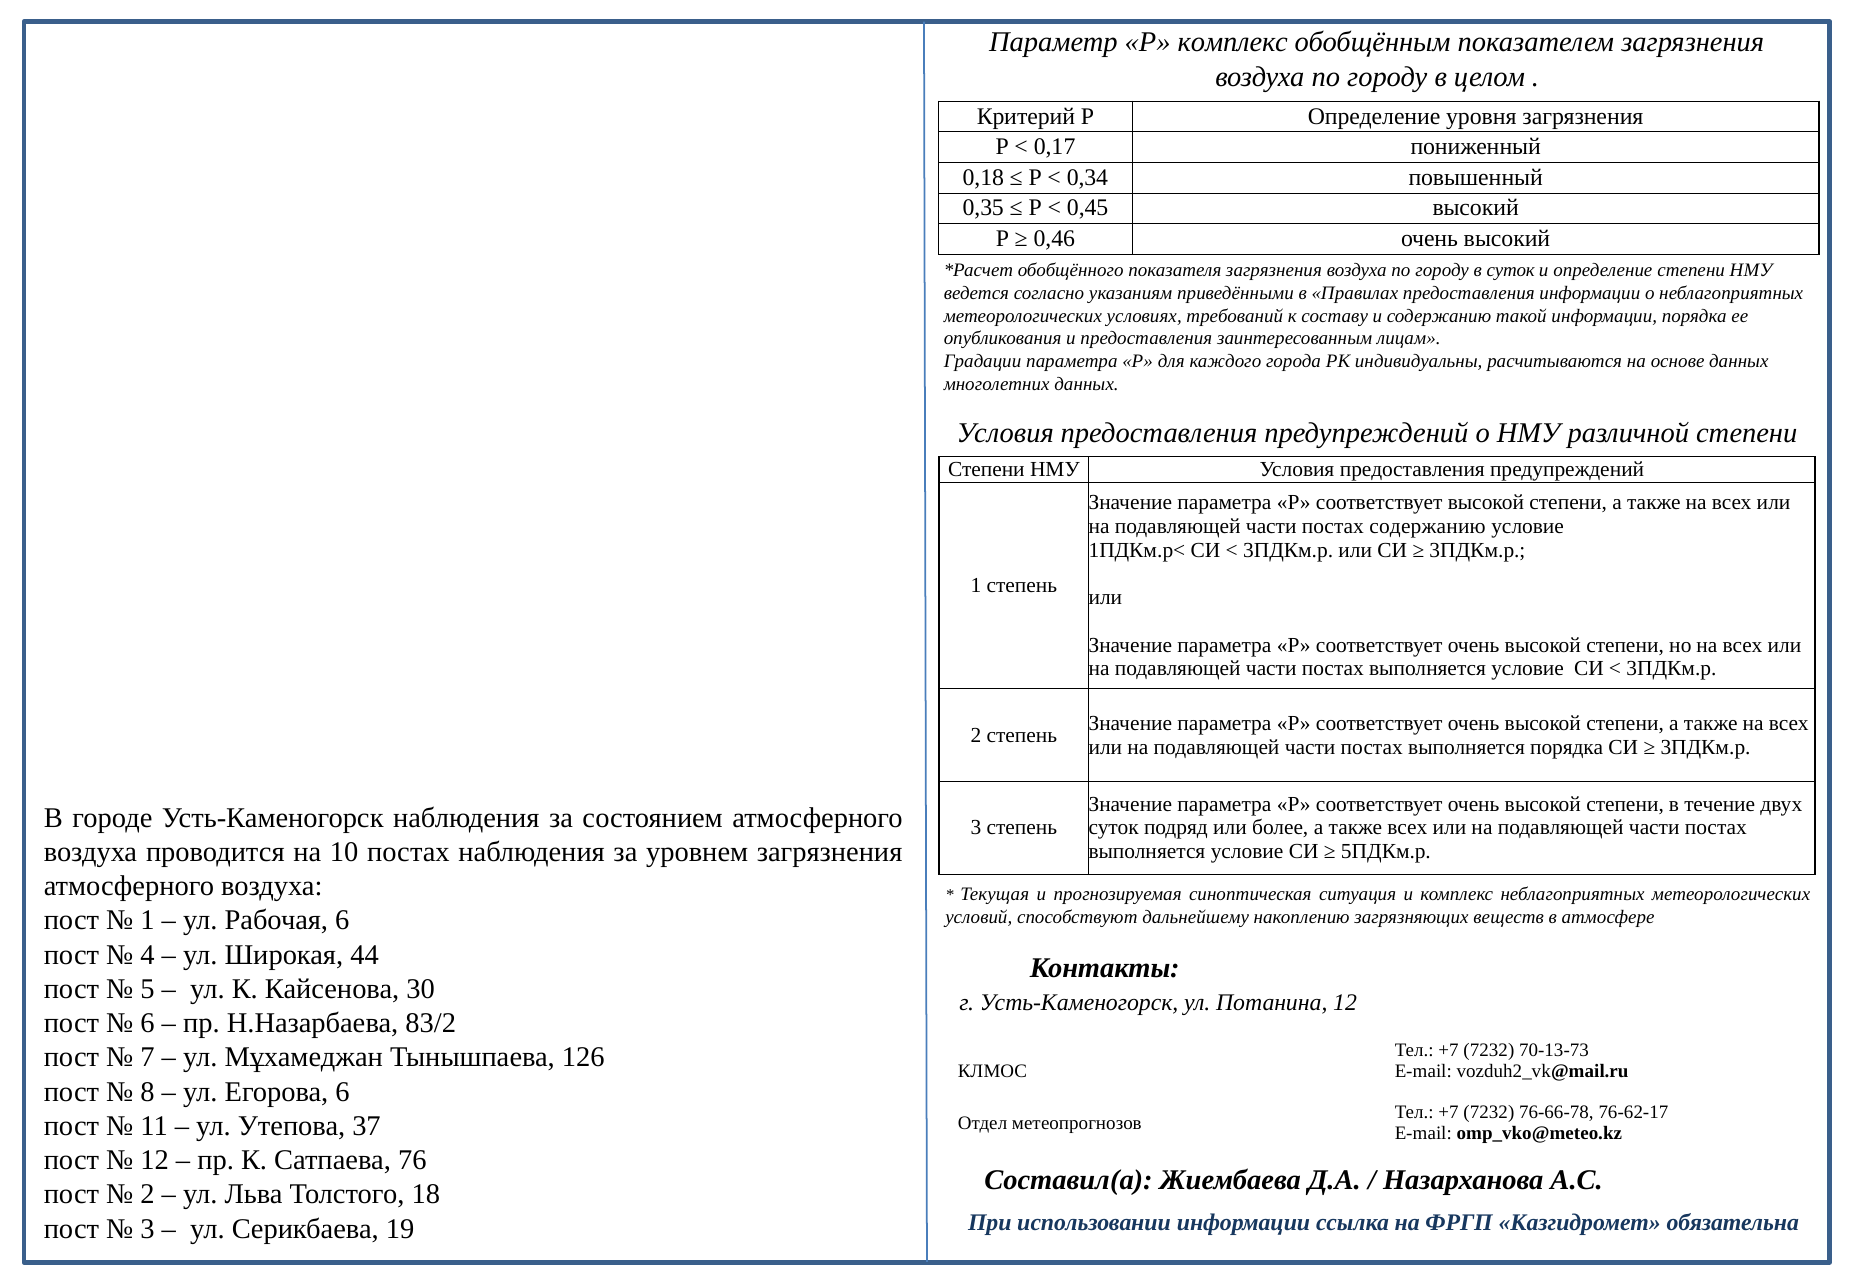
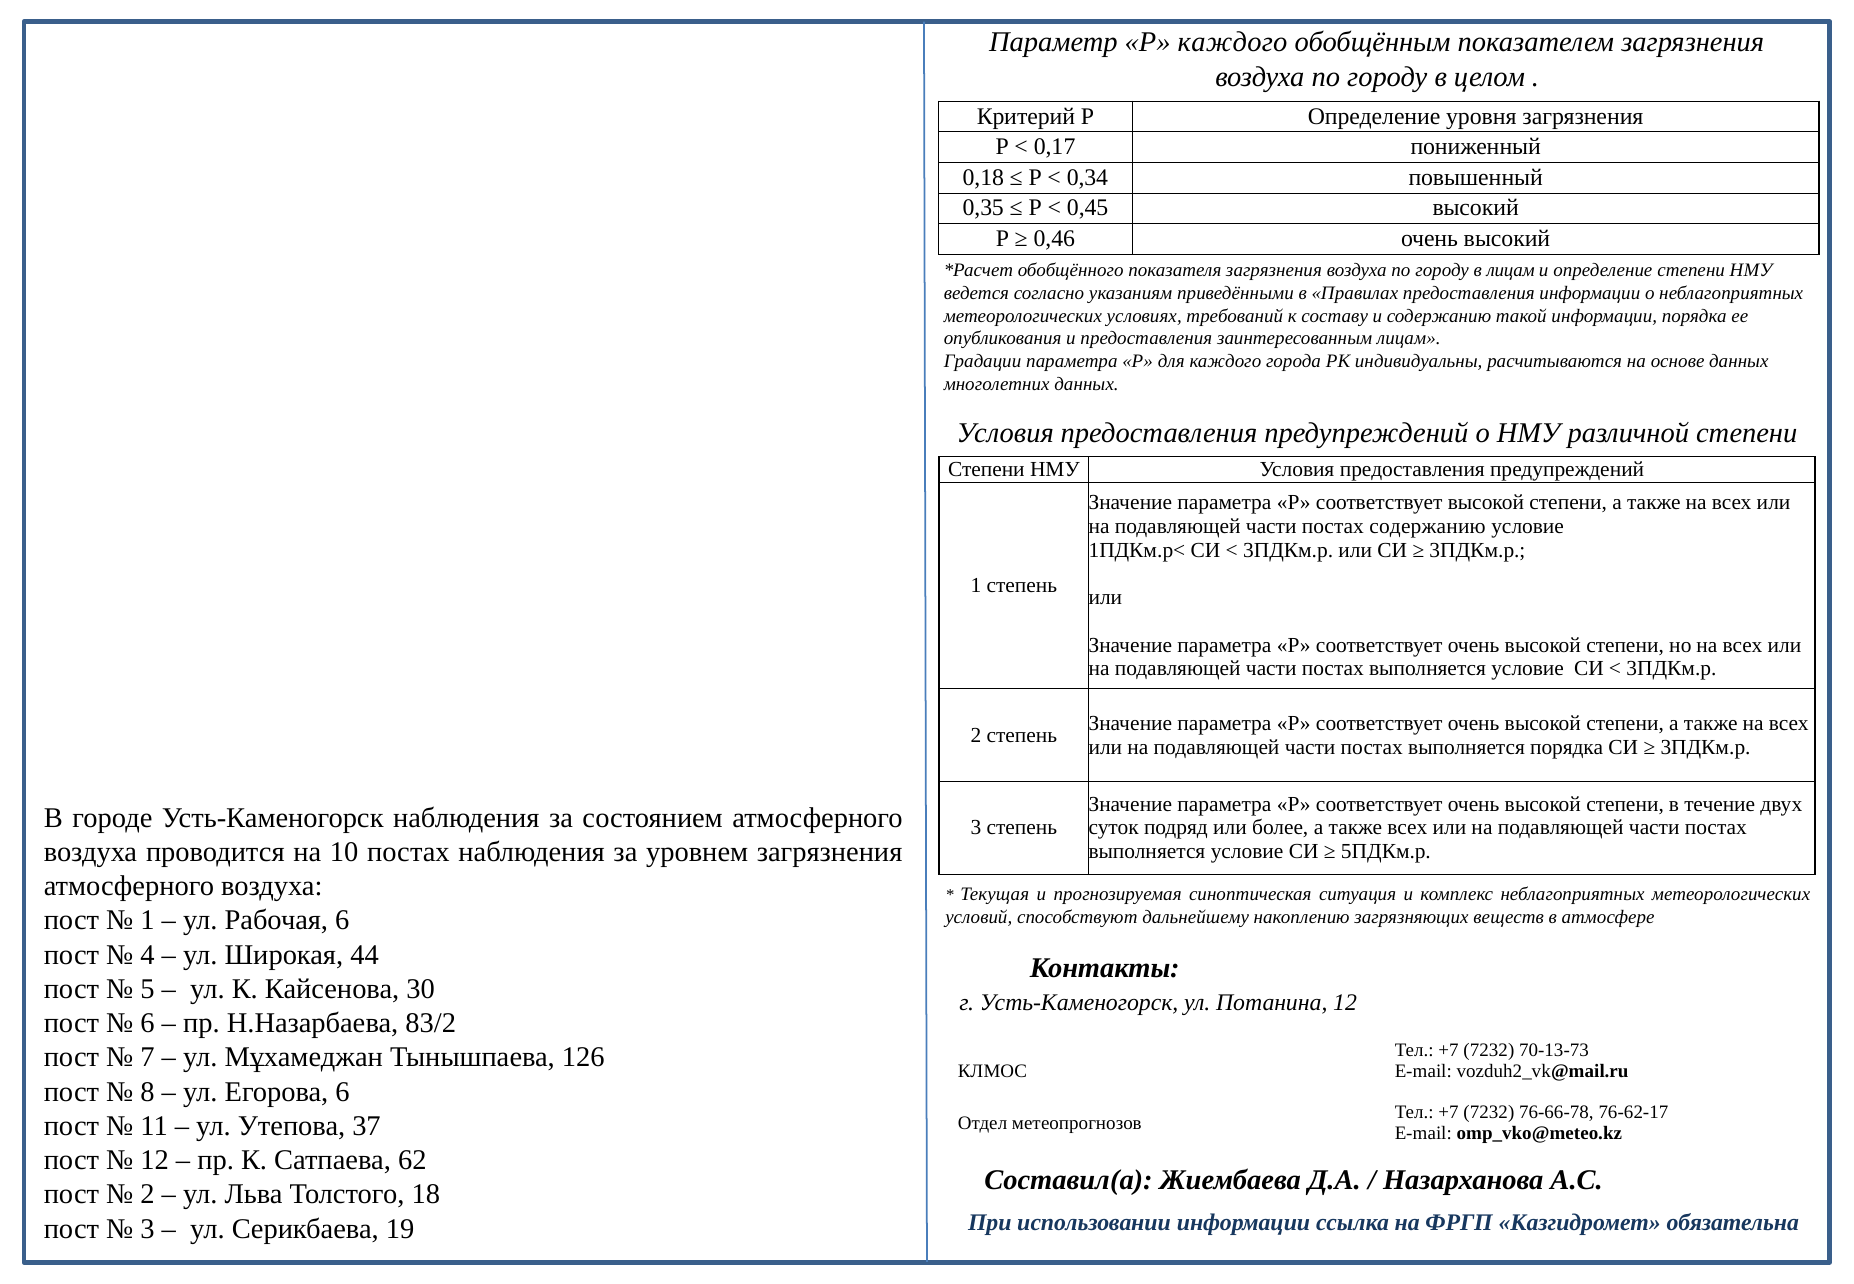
Р комплекс: комплекс -> каждого (1233, 42)
в суток: суток -> лицам (1511, 270)
76: 76 -> 62 (412, 1160)
